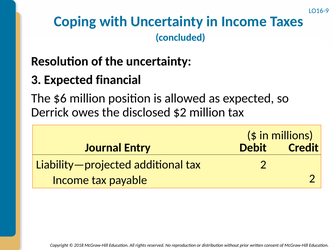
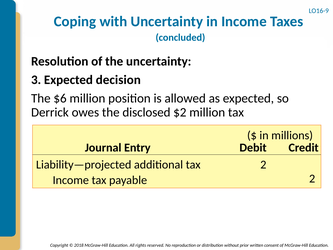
financial: financial -> decision (118, 80)
